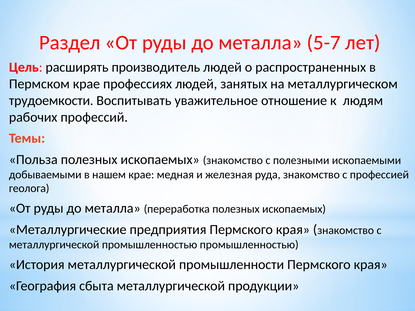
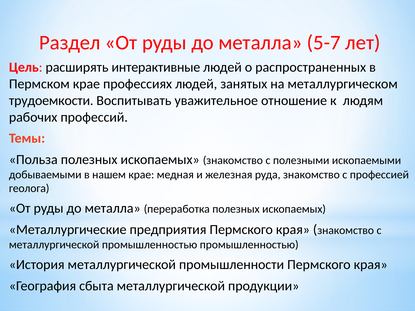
производитель: производитель -> интерактивные (156, 67)
